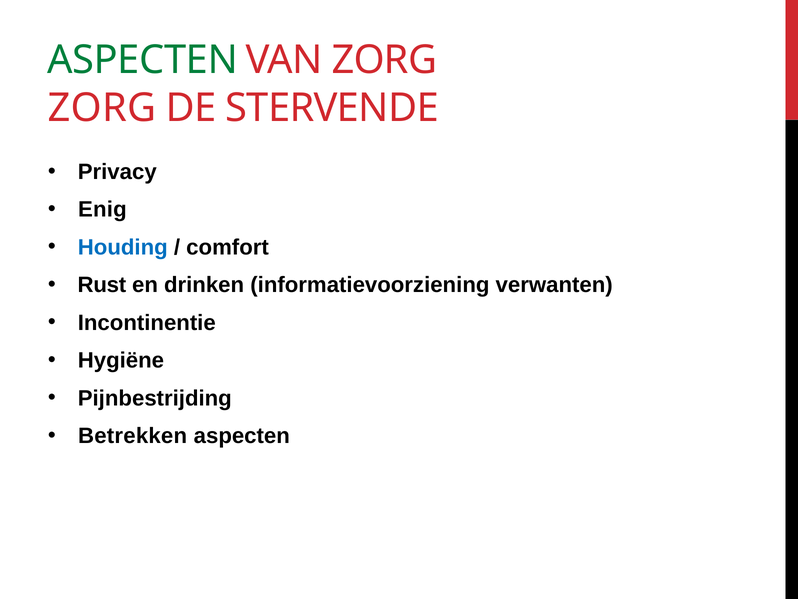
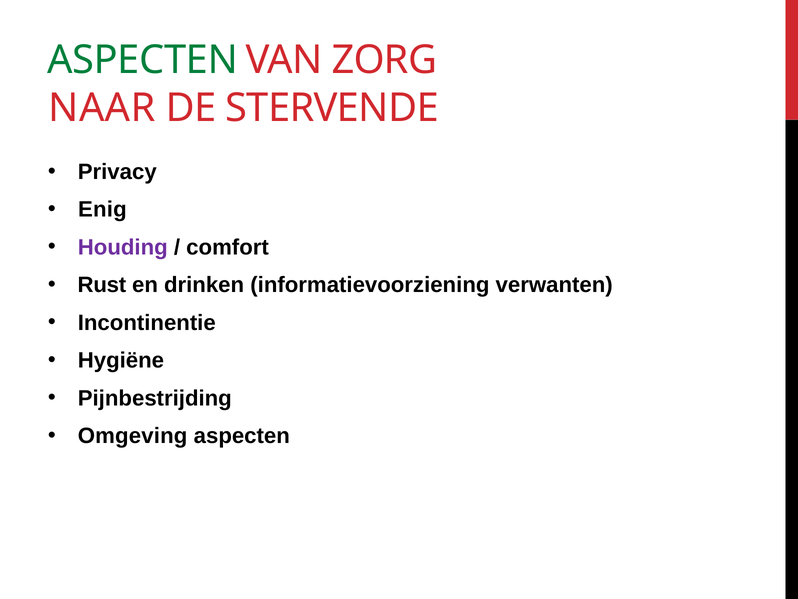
ZORG: ZORG -> NAAR (102, 108)
Houding colour: blue -> purple (123, 247)
Betrekken: Betrekken -> Omgeving (133, 436)
